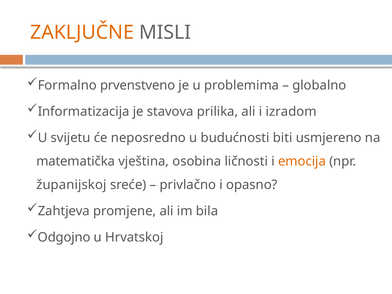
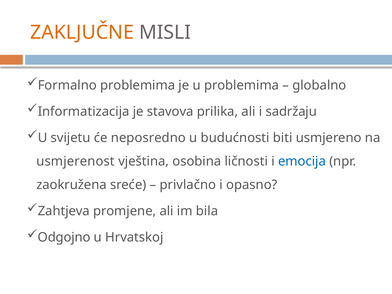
Formalno prvenstveno: prvenstveno -> problemima (138, 85)
izradom: izradom -> sadržaju (291, 112)
matematička: matematička -> usmjerenost (76, 161)
emocija colour: orange -> blue (302, 161)
županijskoj: županijskoj -> zaokružena (71, 185)
